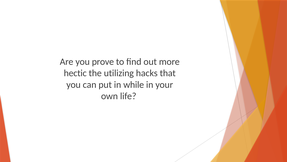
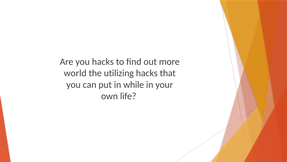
you prove: prove -> hacks (103, 61)
hectic: hectic -> world (75, 73)
